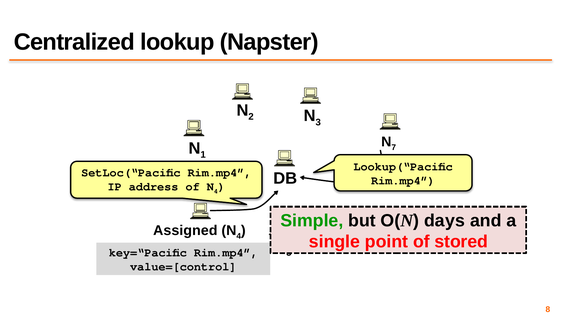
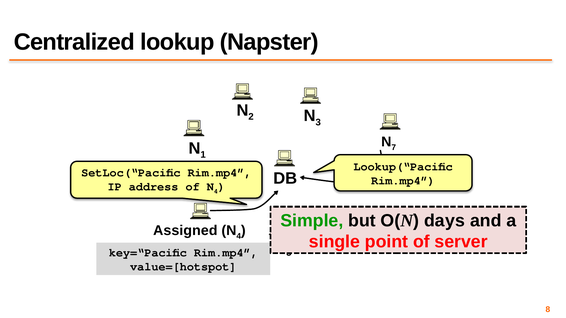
stored: stored -> server (461, 242)
value=[control: value=[control -> value=[hotspot (183, 267)
